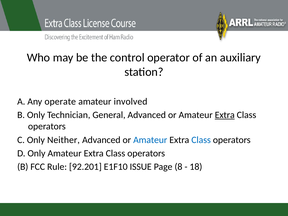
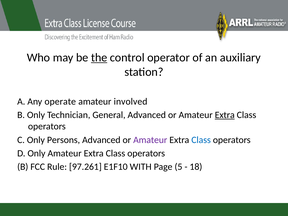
the underline: none -> present (99, 58)
Neither: Neither -> Persons (64, 140)
Amateur colour: blue -> purple (150, 140)
92.201: 92.201 -> 97.261 (85, 167)
ISSUE: ISSUE -> WITH (141, 167)
8: 8 -> 5 (178, 167)
